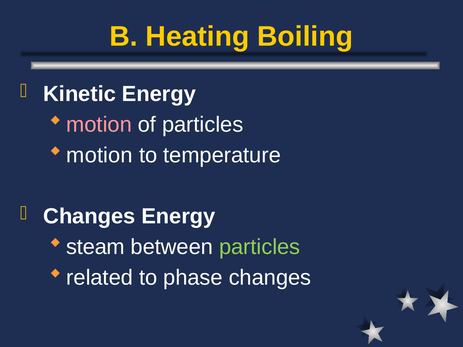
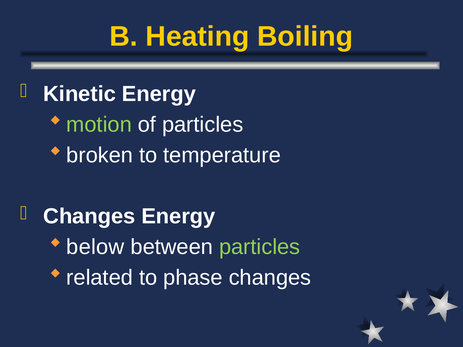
motion colour: pink -> light green (99, 125)
motion: motion -> broken (100, 155)
steam: steam -> below (95, 247)
